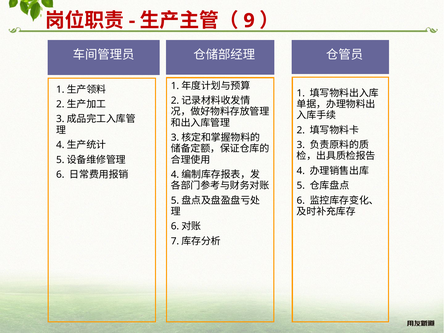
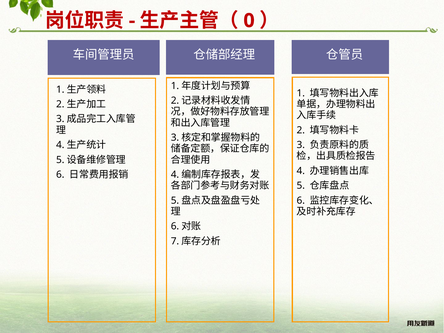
9: 9 -> 0 (249, 21)
